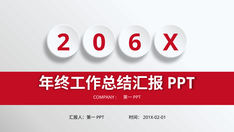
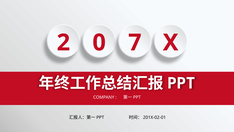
6: 6 -> 7 (135, 43)
